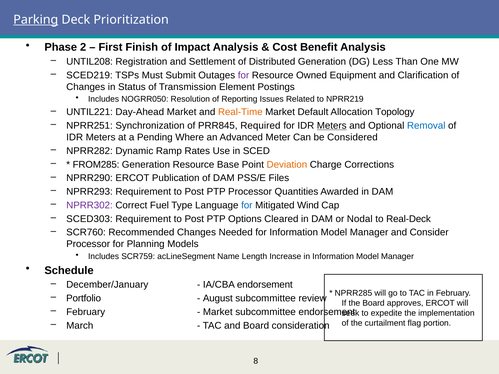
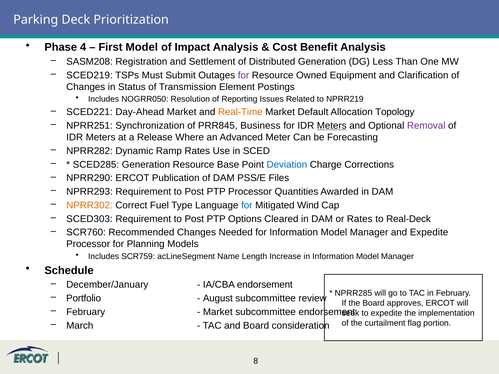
Parking underline: present -> none (36, 20)
2: 2 -> 4 (83, 47)
First Finish: Finish -> Model (142, 47)
UNTIL208: UNTIL208 -> SASM208 (90, 62)
UNTIL221: UNTIL221 -> SCED221 (89, 112)
Required: Required -> Business (260, 126)
Removal colour: blue -> purple (426, 126)
Pending: Pending -> Release (155, 137)
Considered: Considered -> Forecasting (353, 137)
FROM285: FROM285 -> SCED285 (96, 165)
Deviation colour: orange -> blue (287, 165)
NPRR302 colour: purple -> orange (90, 205)
or Nodal: Nodal -> Rates (360, 219)
and Consider: Consider -> Expedite (429, 233)
